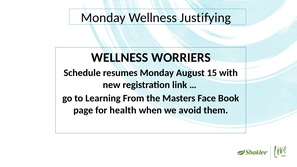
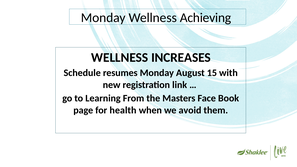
Justifying: Justifying -> Achieving (206, 18)
WORRIERS: WORRIERS -> INCREASES (181, 58)
